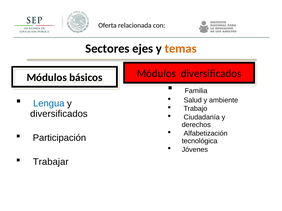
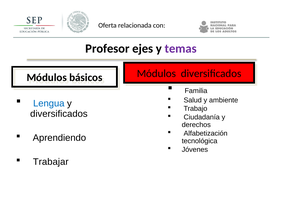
Sectores: Sectores -> Profesor (107, 49)
temas colour: orange -> purple (181, 49)
Participación: Participación -> Aprendiendo (59, 138)
